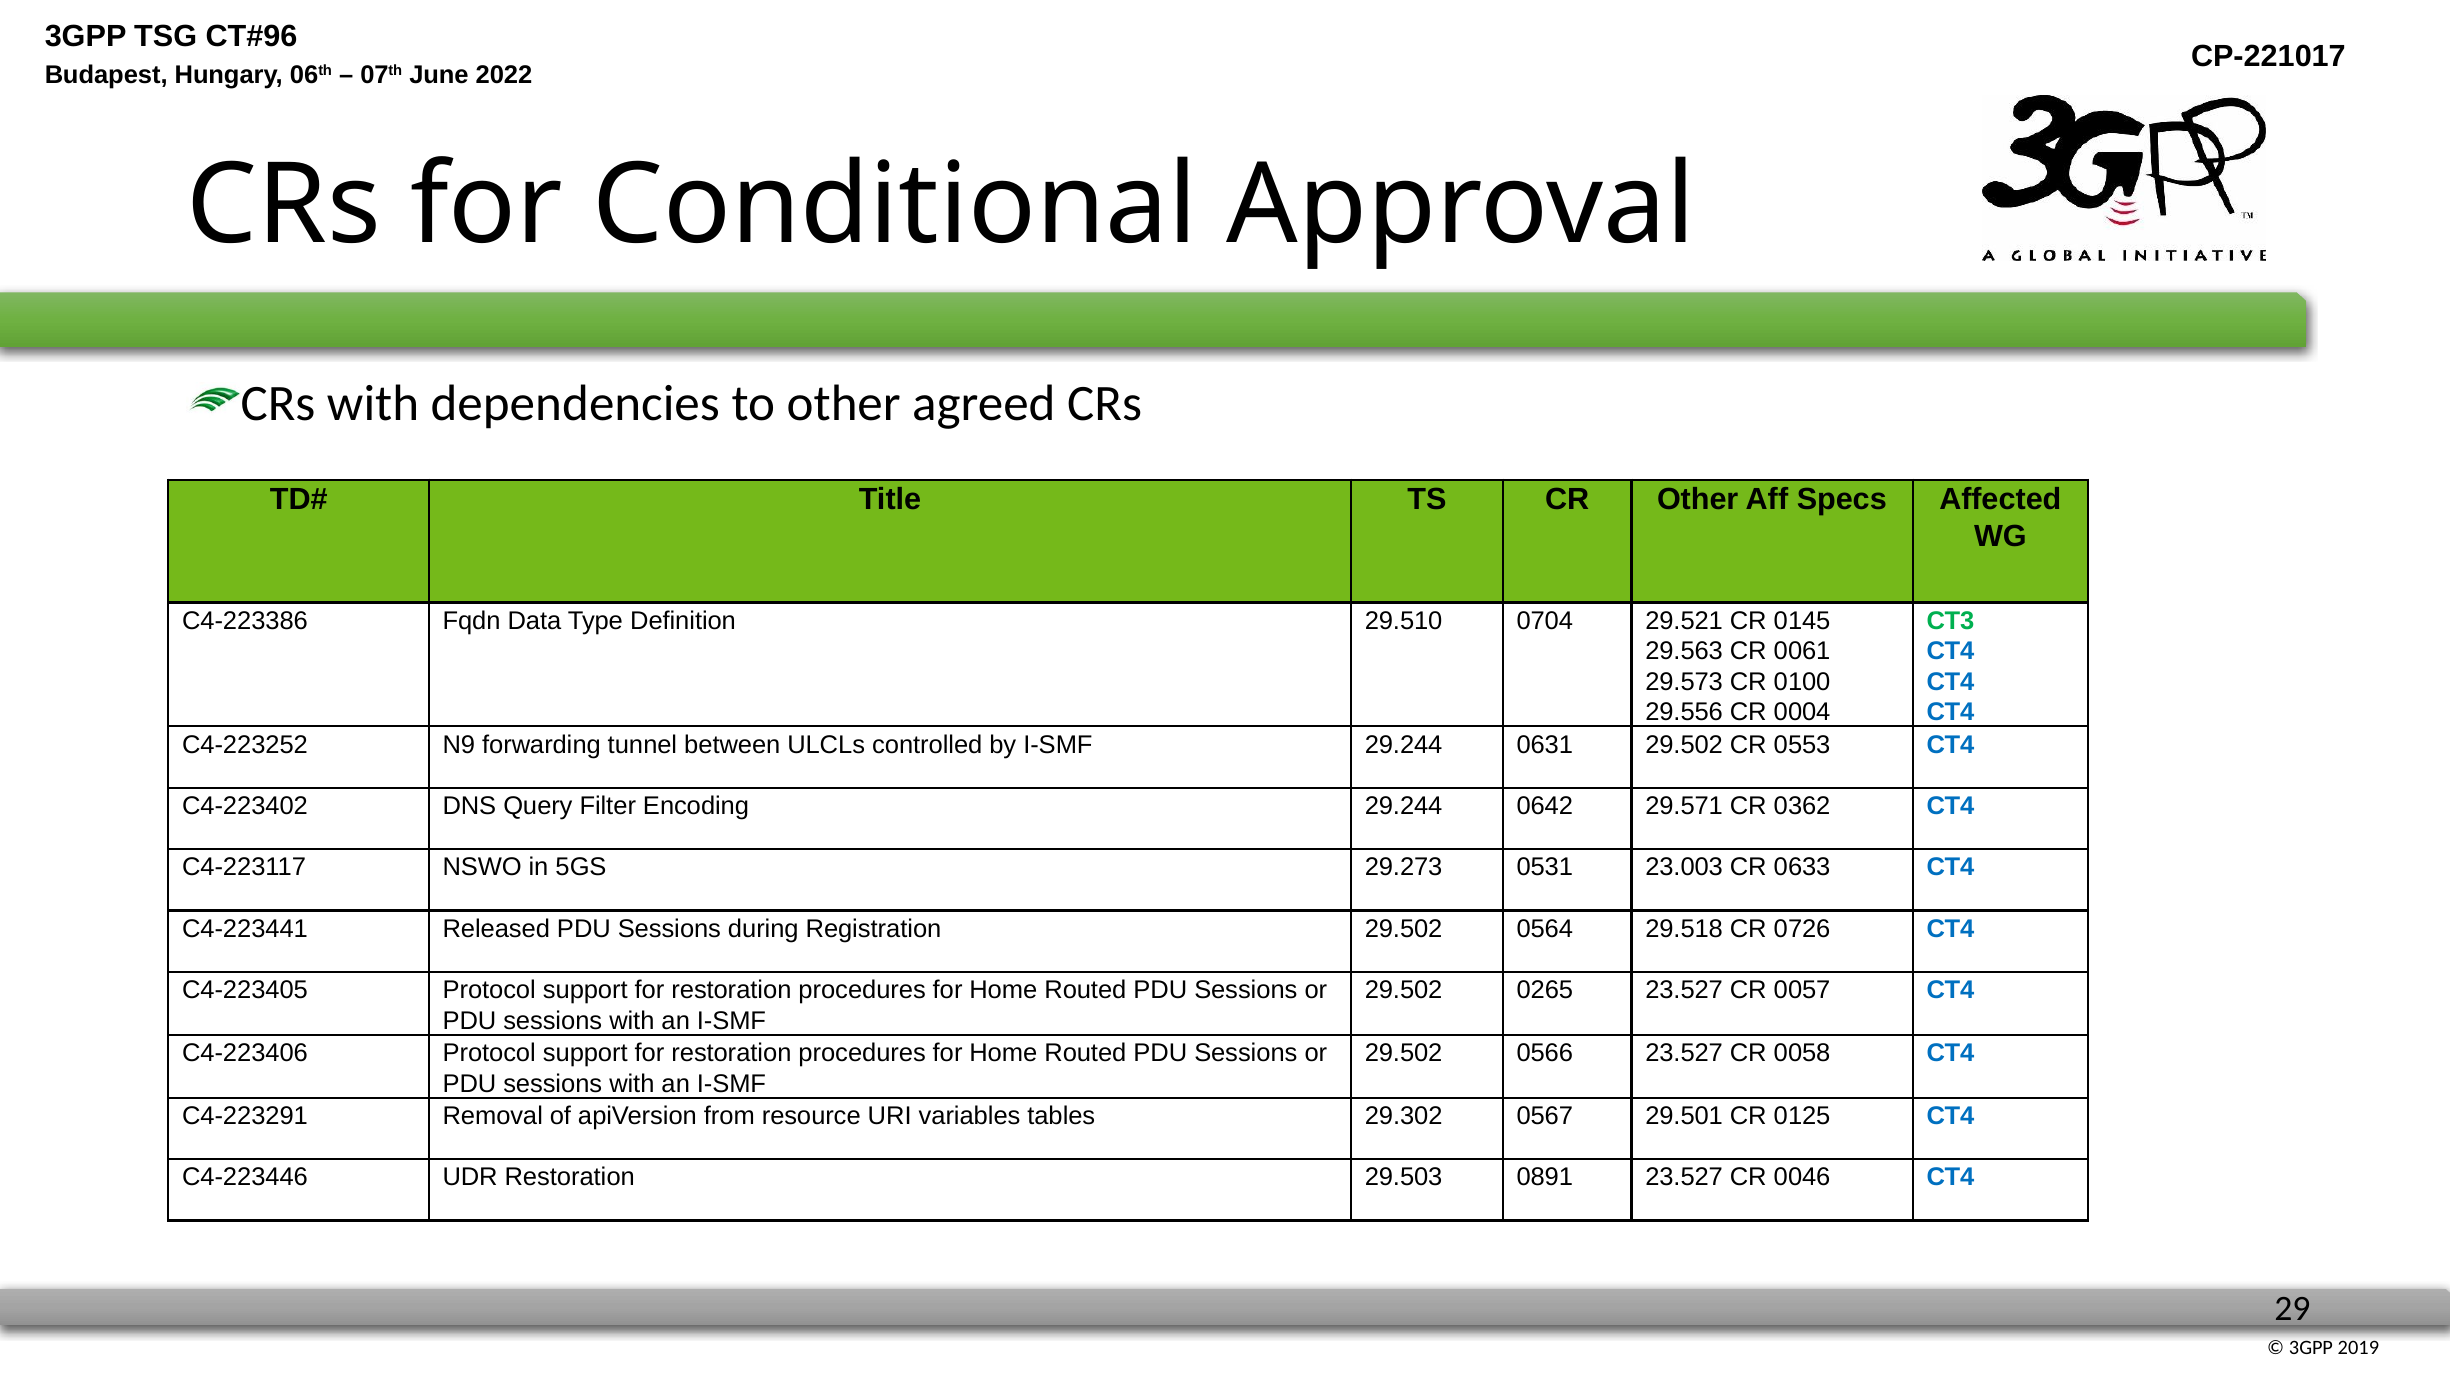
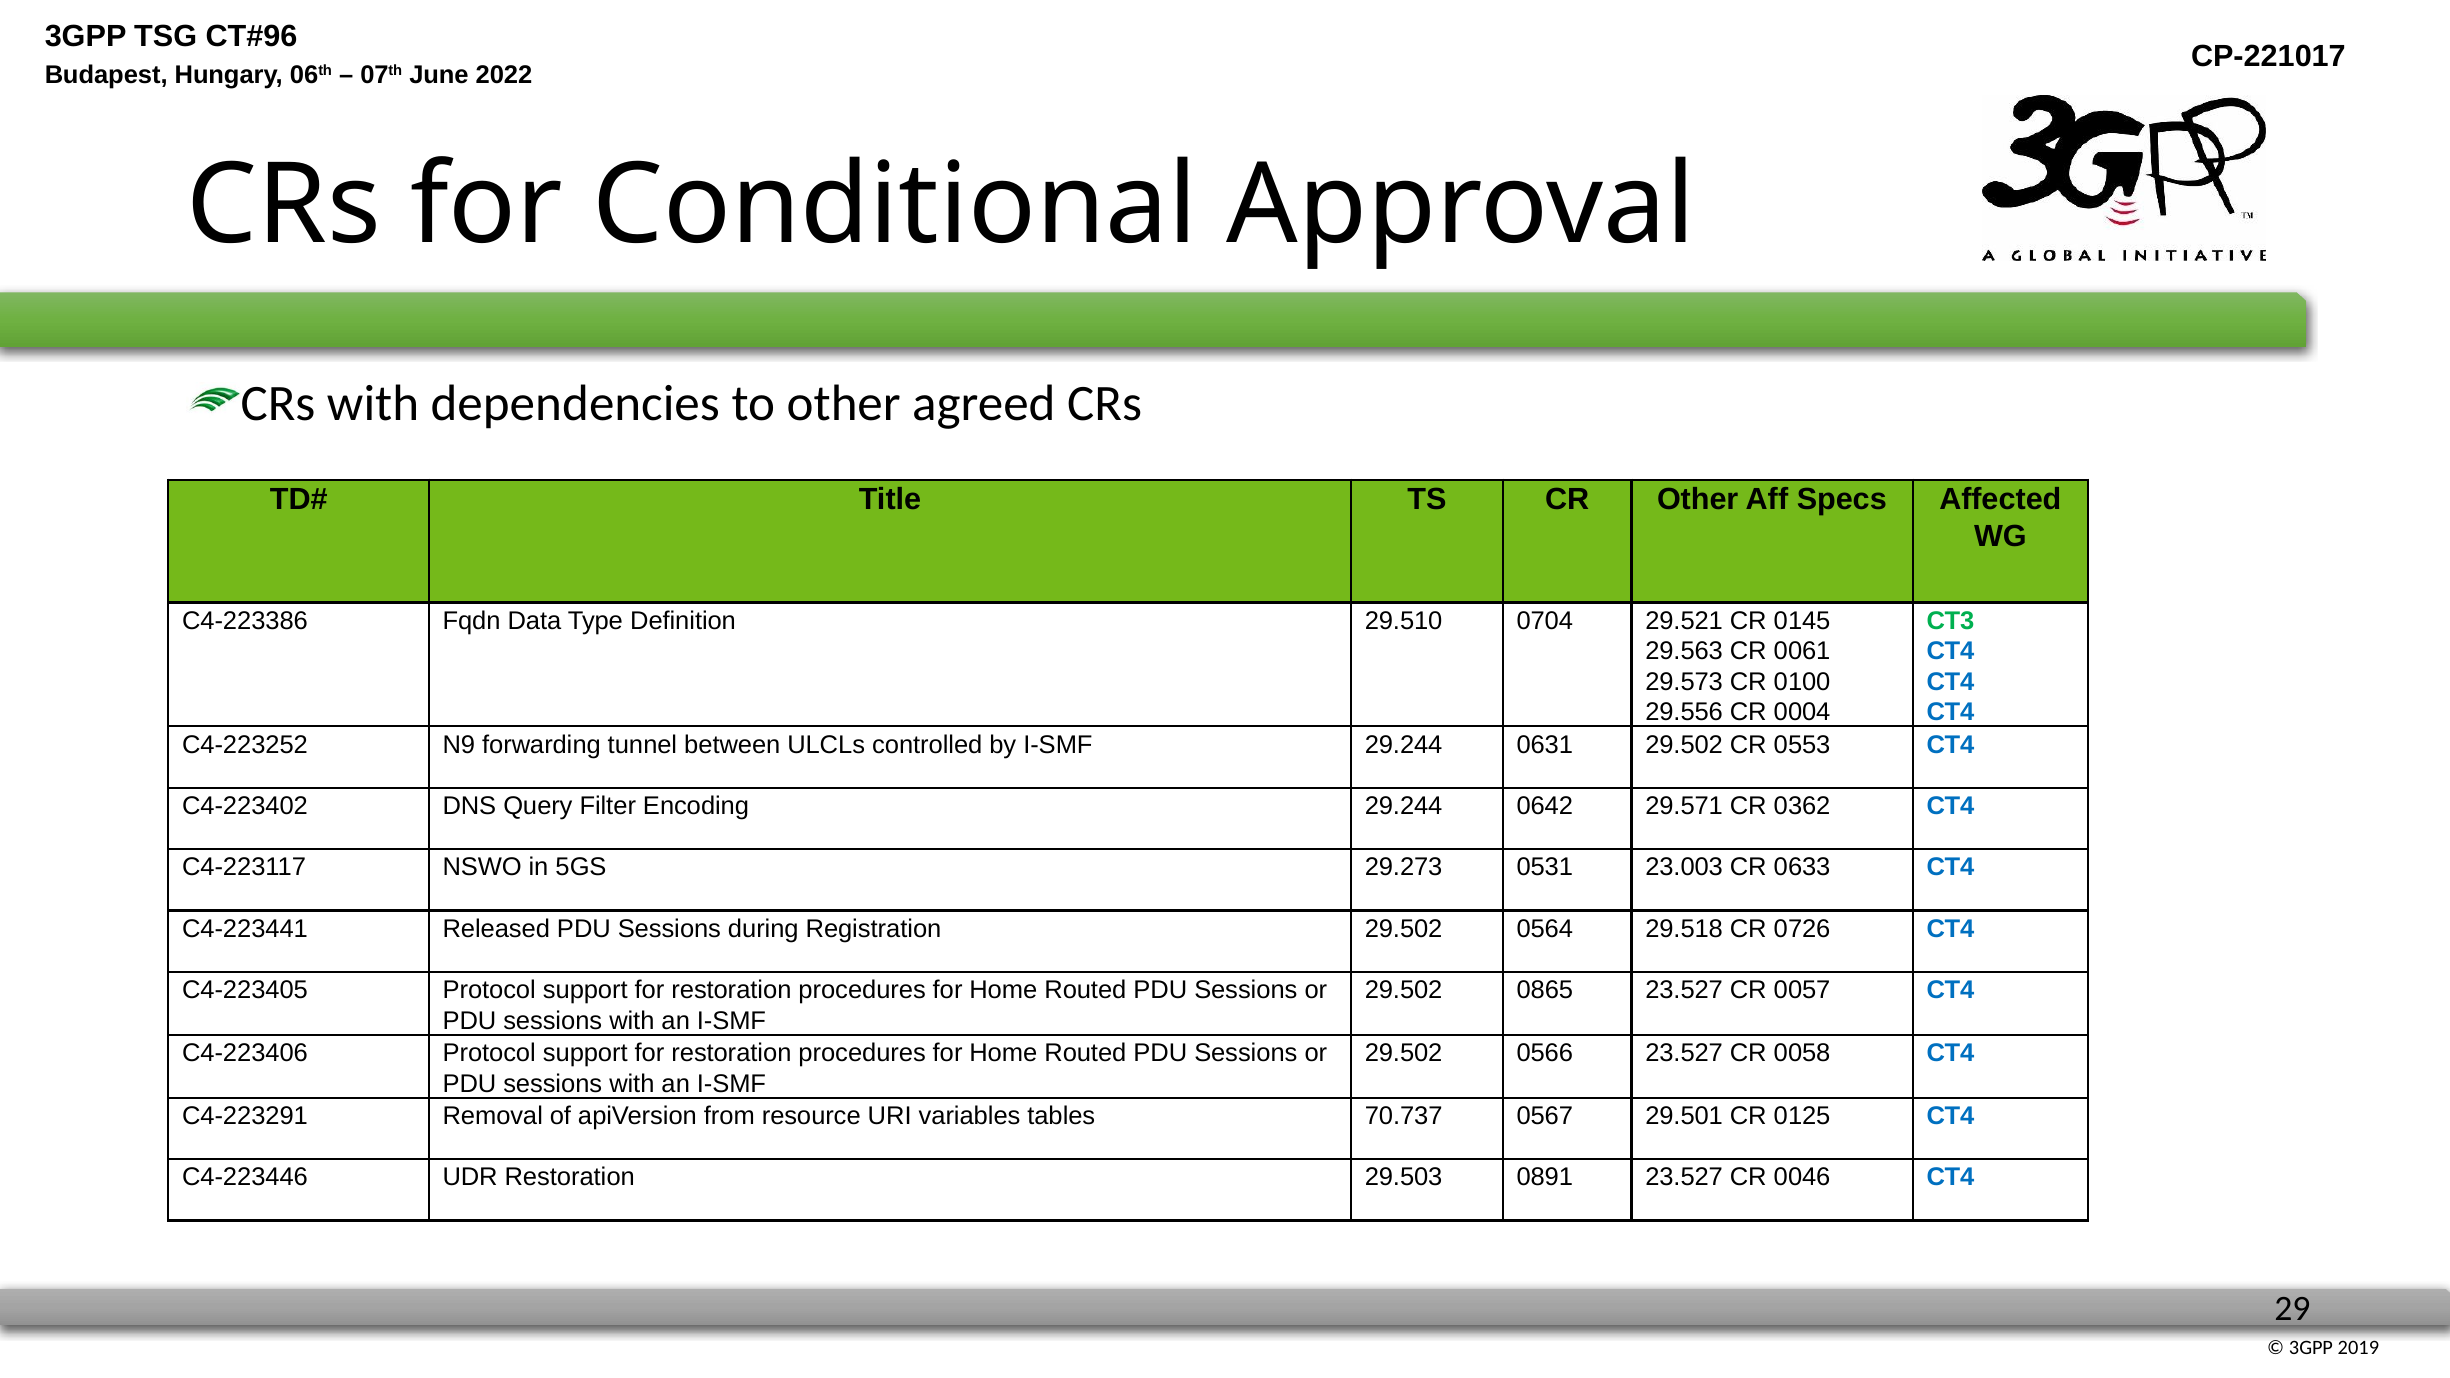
0265: 0265 -> 0865 (1545, 990)
29.302: 29.302 -> 70.737 (1404, 1116)
